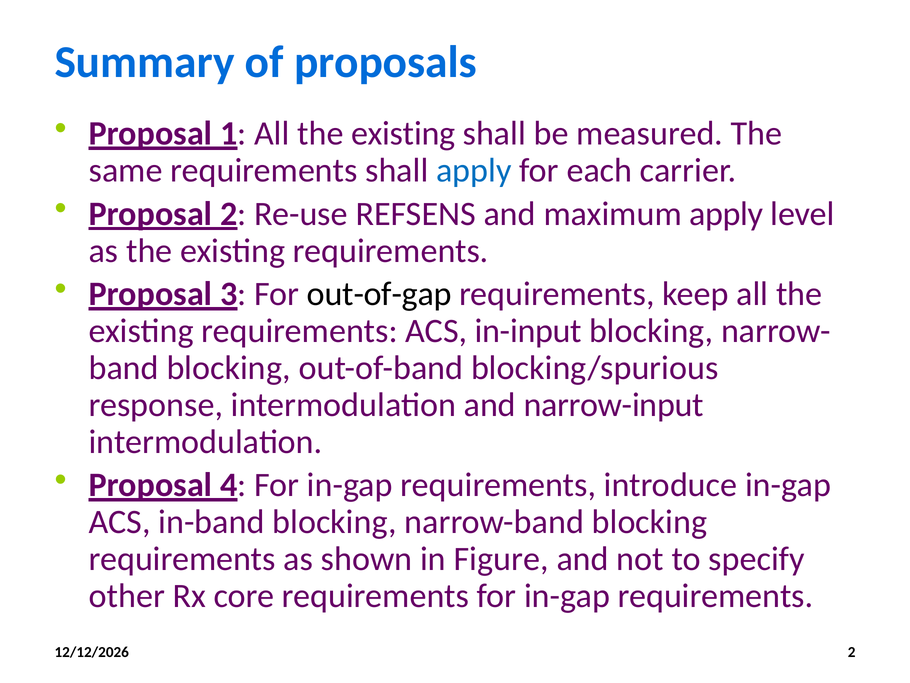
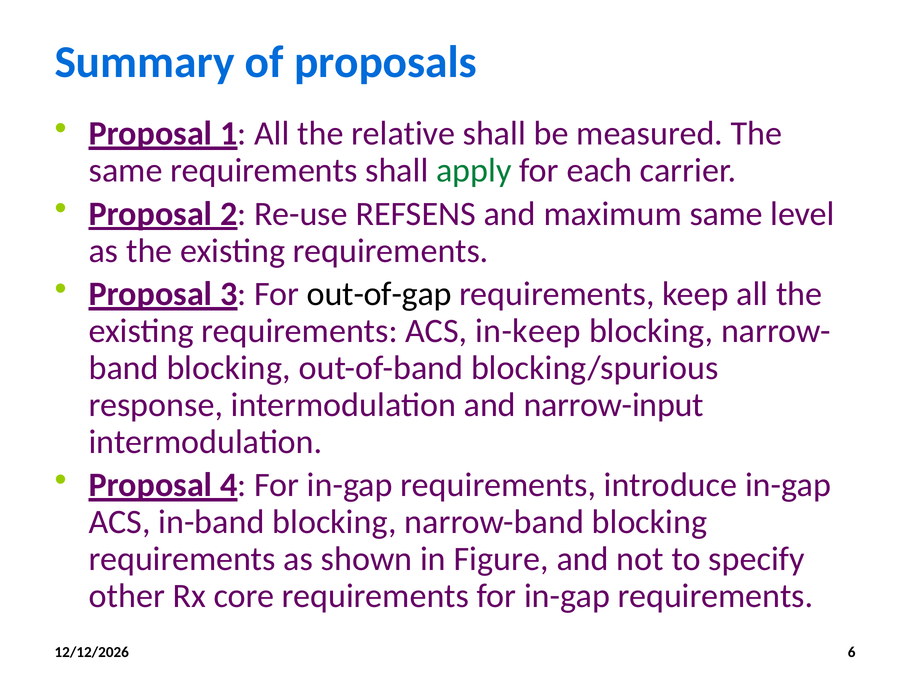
1 All the existing: existing -> relative (403, 134)
apply colour: blue -> green (474, 170)
maximum apply: apply -> same (726, 214)
in-input: in-input -> in-keep (528, 331)
2: 2 -> 6 (852, 652)
